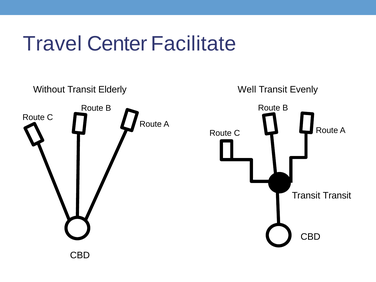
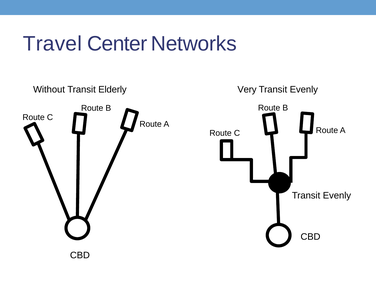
Facilitate: Facilitate -> Networks (194, 44)
Well: Well -> Very (247, 90)
Transit: Transit -> Evenly (337, 195)
